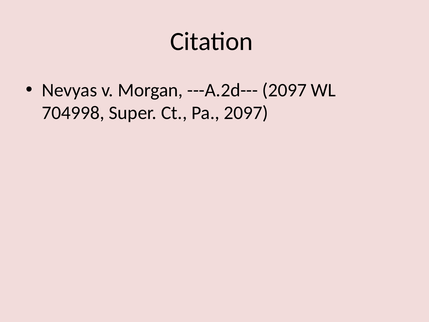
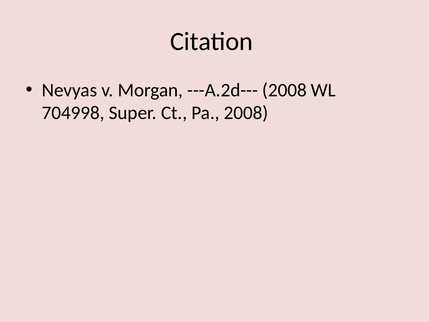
---A.2d--- 2097: 2097 -> 2008 (284, 90)
Pa 2097: 2097 -> 2008 (246, 113)
